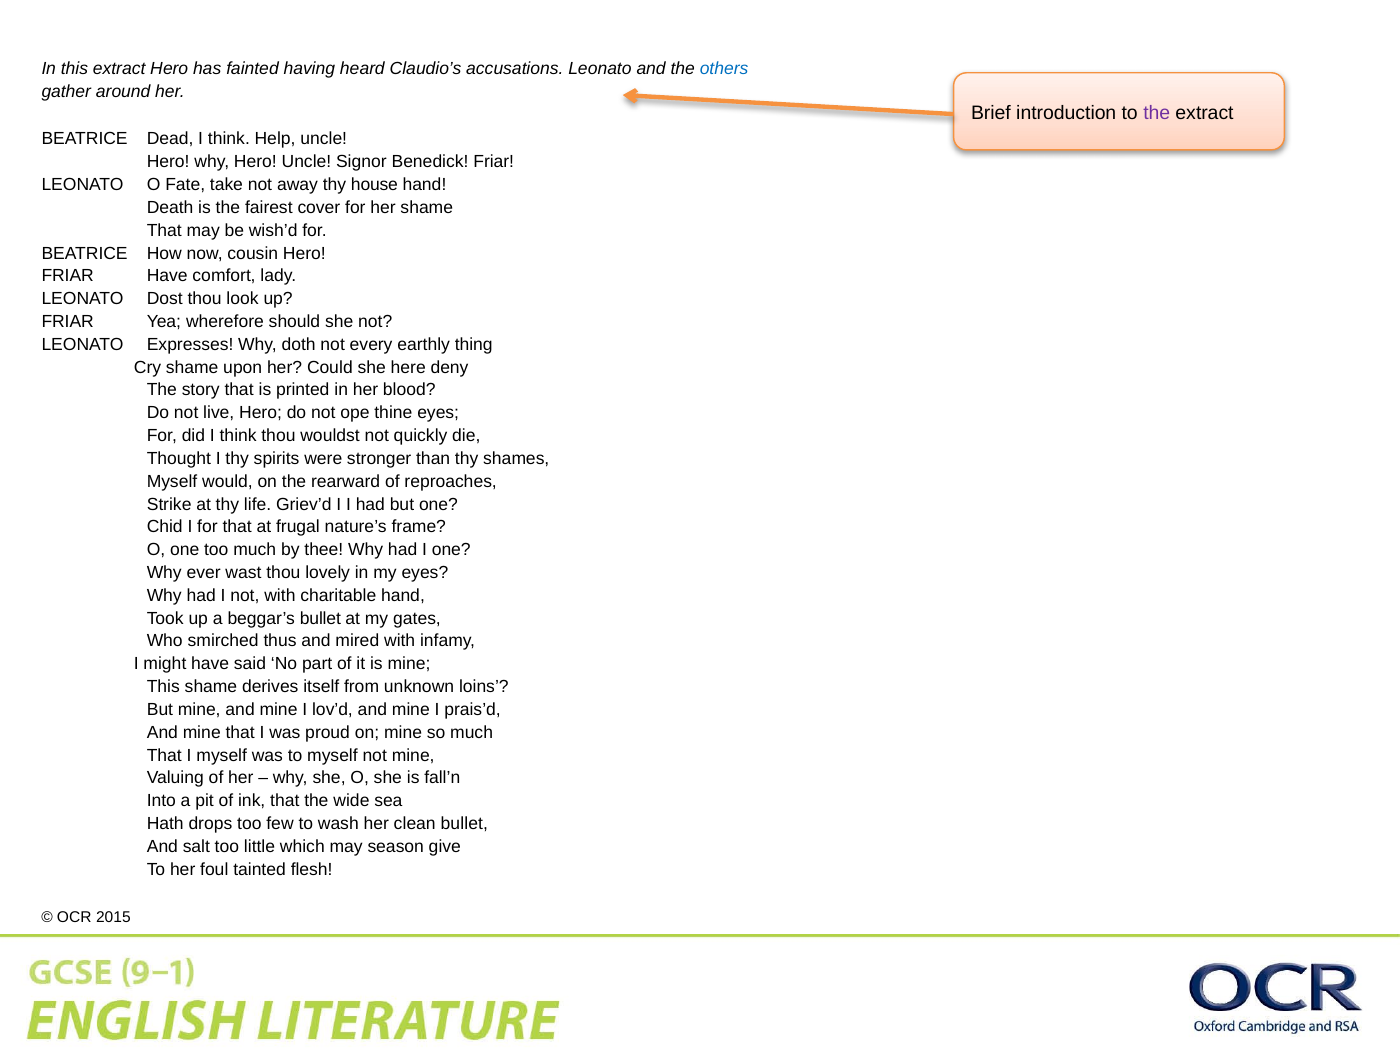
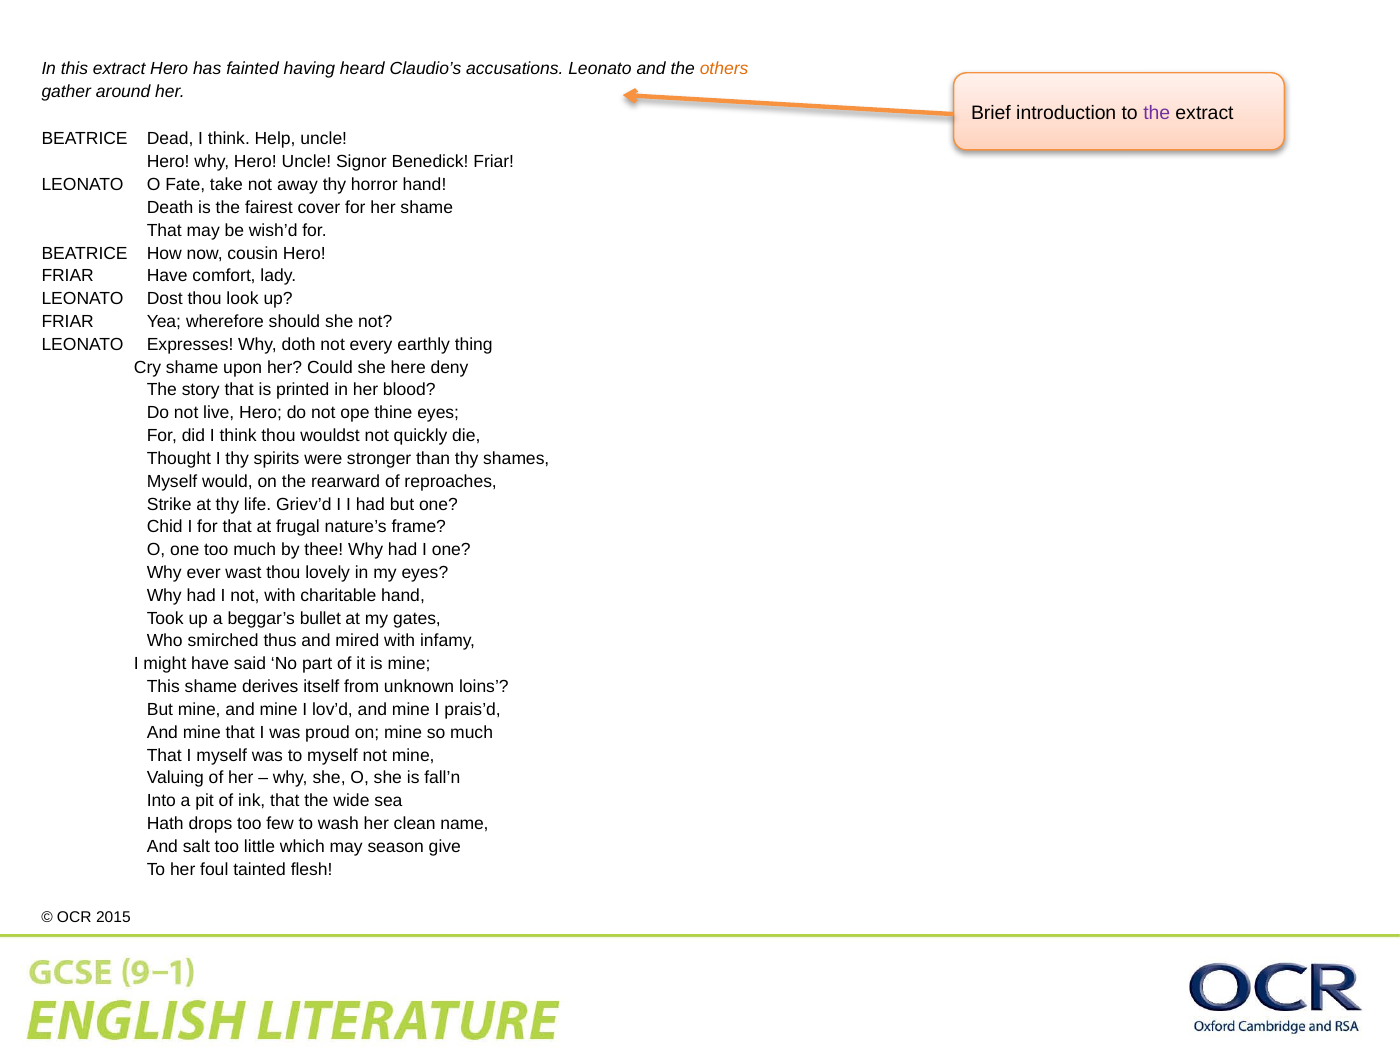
others colour: blue -> orange (724, 69)
house: house -> horror (374, 185)
clean bullet: bullet -> name (464, 824)
